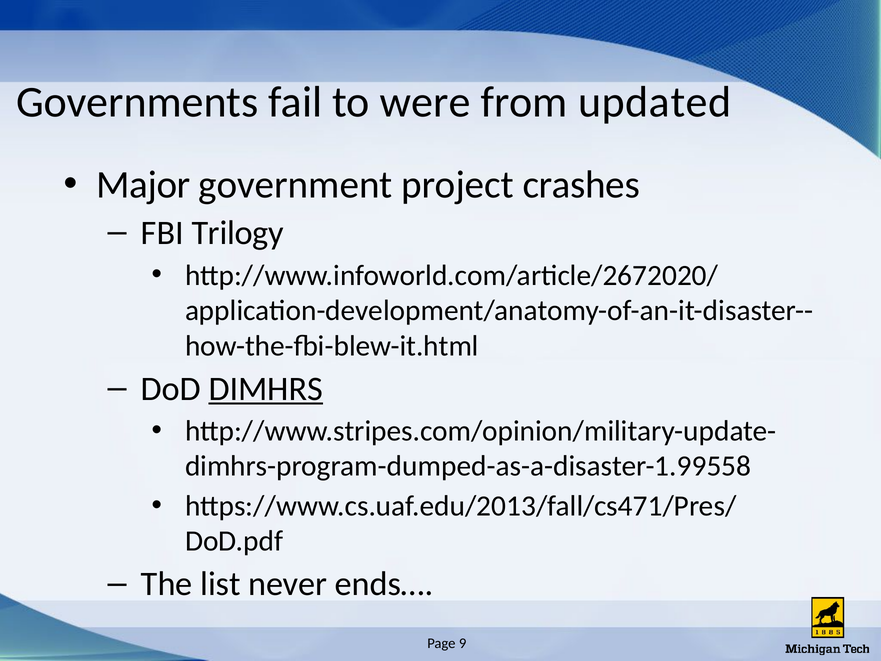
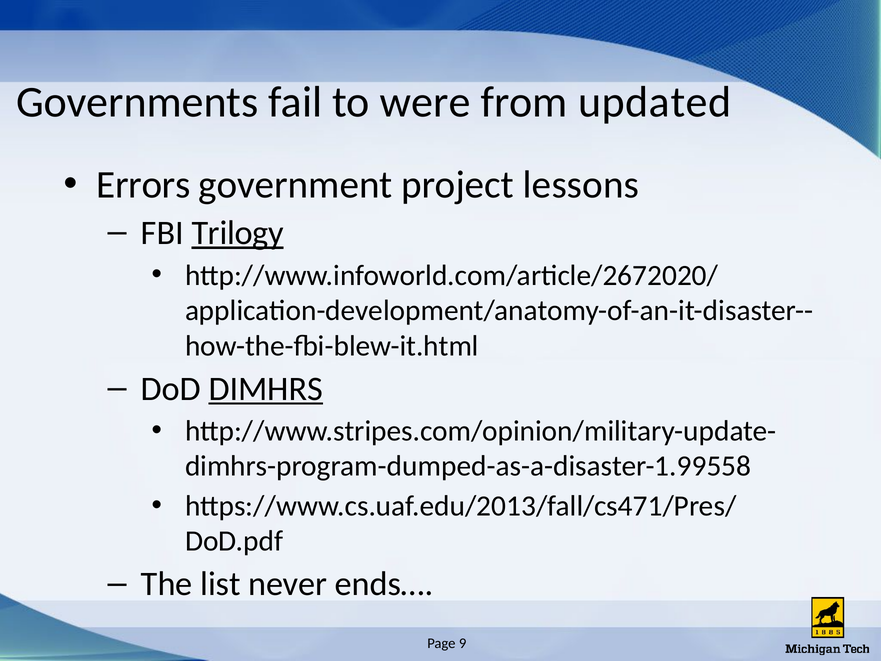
Major: Major -> Errors (143, 185)
crashes: crashes -> lessons (581, 185)
Trilogy underline: none -> present (238, 233)
